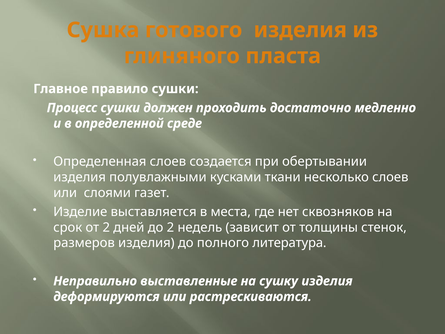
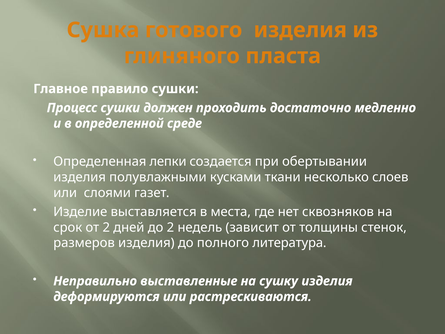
Определенная слоев: слоев -> лепки (168, 161)
